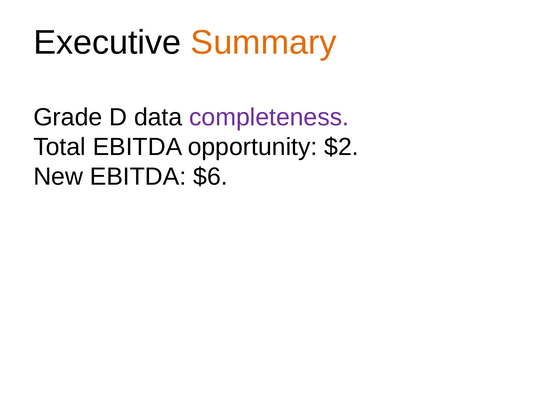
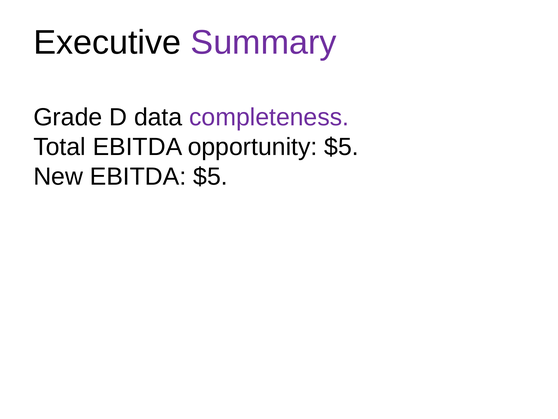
Summary colour: orange -> purple (264, 42)
opportunity $2: $2 -> $5 (341, 147)
EBITDA $6: $6 -> $5 (211, 177)
